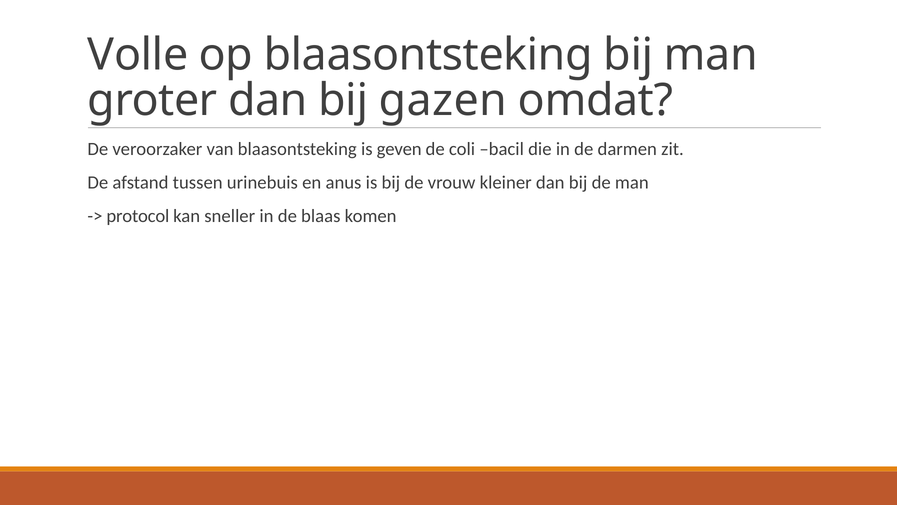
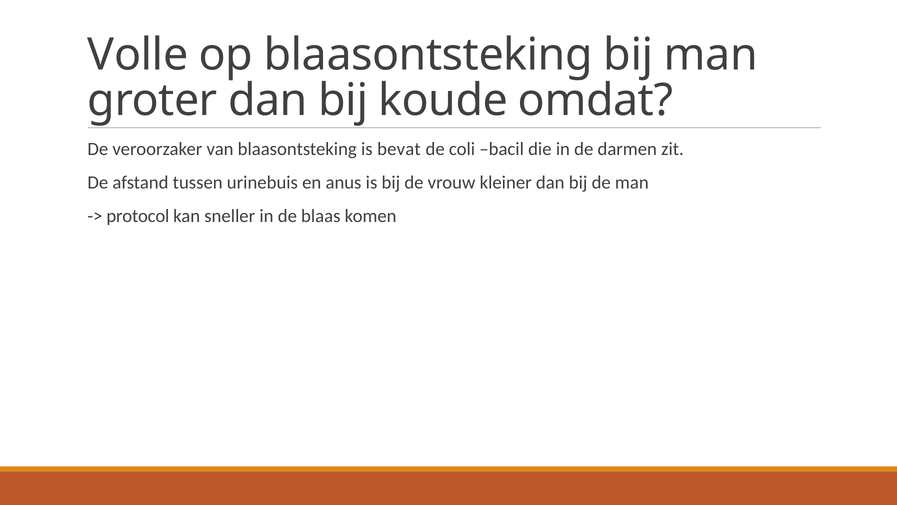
gazen: gazen -> koude (443, 100)
geven: geven -> bevat (399, 149)
